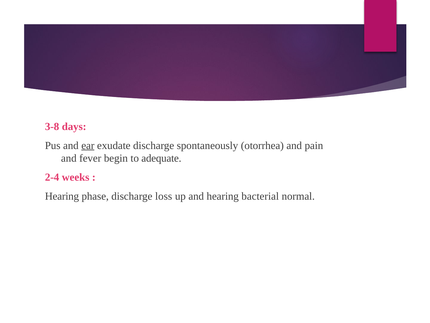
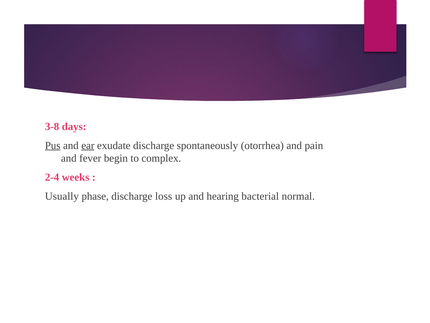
Pus underline: none -> present (53, 145)
adequate: adequate -> complex (161, 158)
Hearing: Hearing -> Usually (62, 196)
